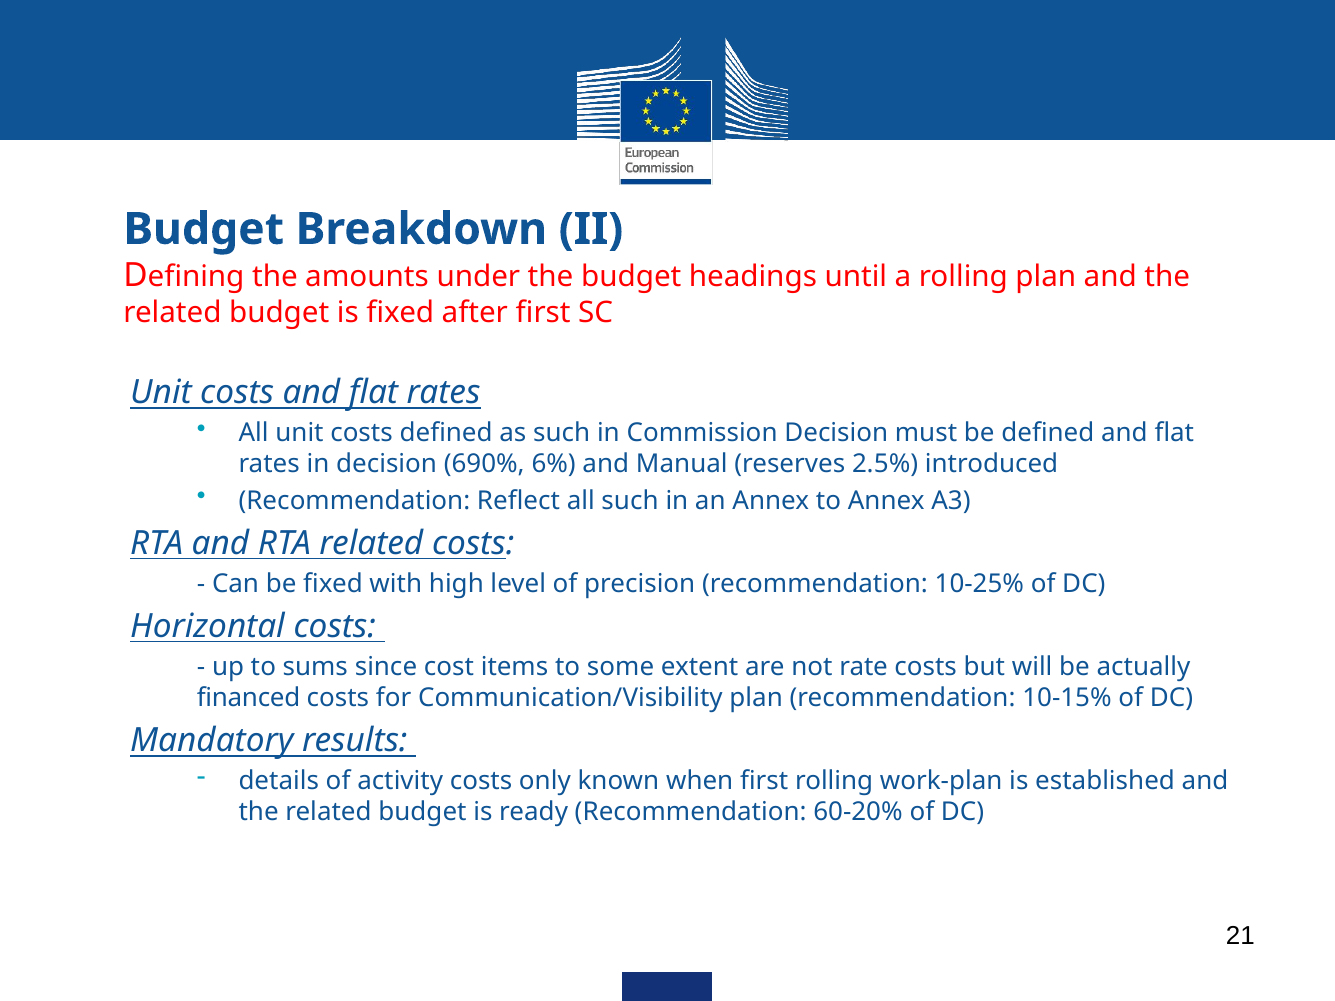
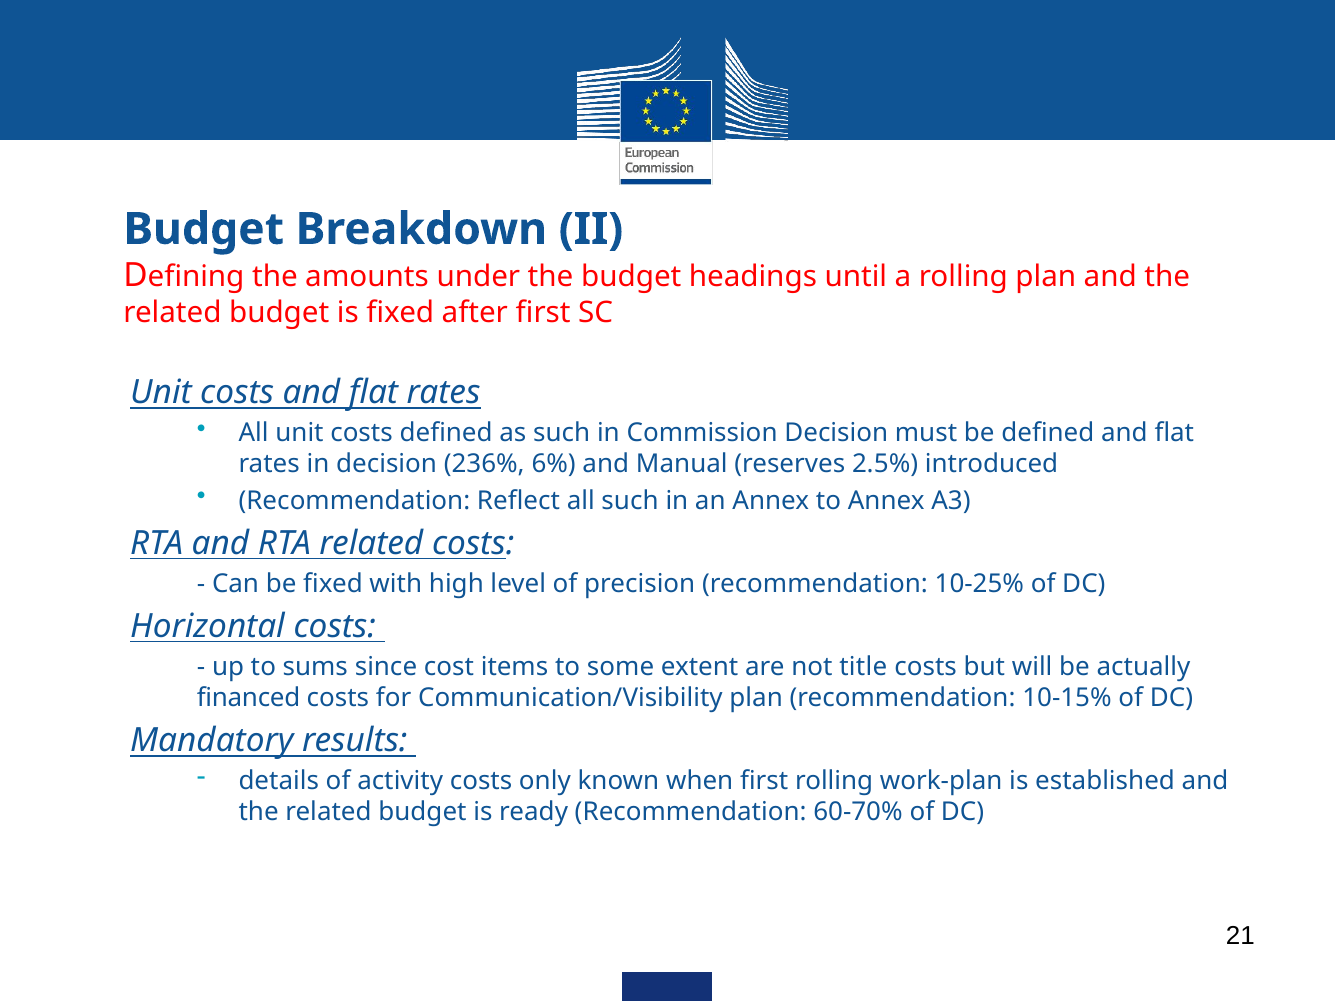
690%: 690% -> 236% (484, 464)
rate: rate -> title (863, 667)
60-20%: 60-20% -> 60-70% (858, 812)
